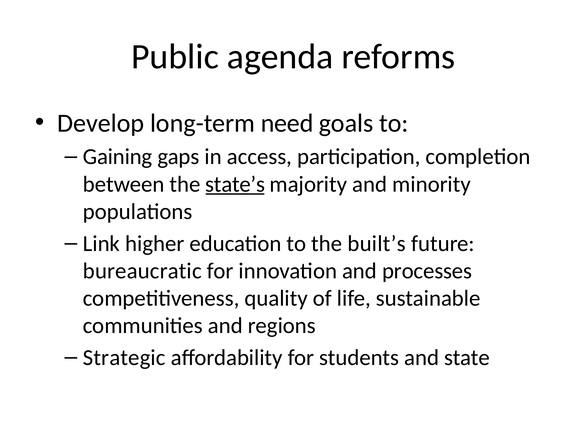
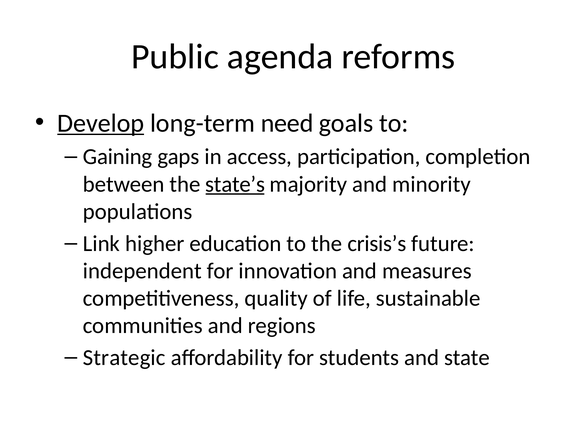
Develop underline: none -> present (101, 123)
built’s: built’s -> crisis’s (377, 244)
bureaucratic: bureaucratic -> independent (142, 271)
processes: processes -> measures (427, 271)
